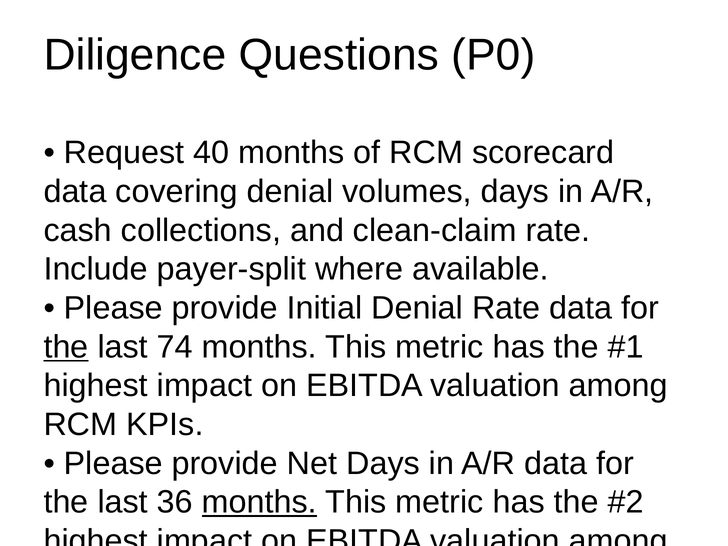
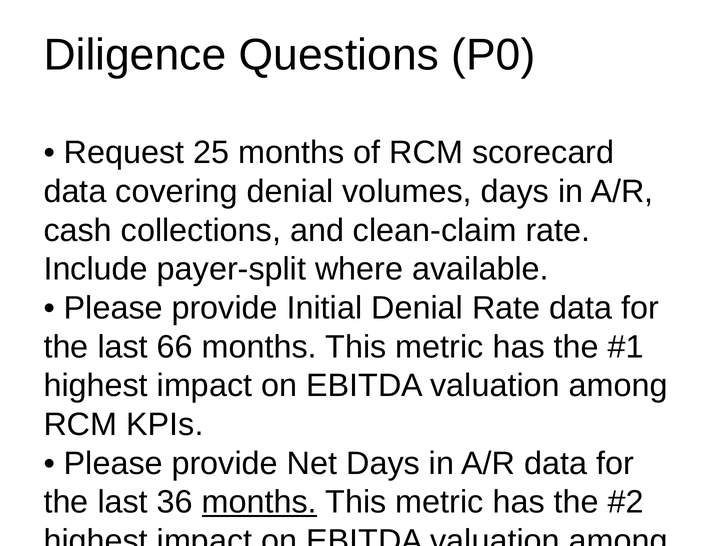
40: 40 -> 25 (211, 153)
the underline: present -> none (66, 347)
74: 74 -> 66 (175, 347)
